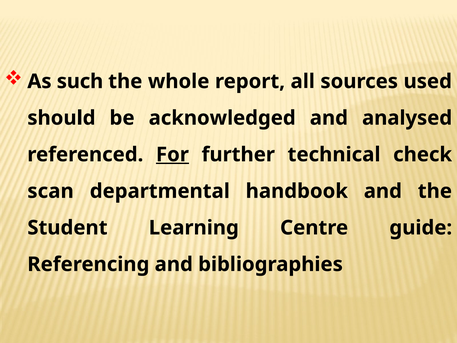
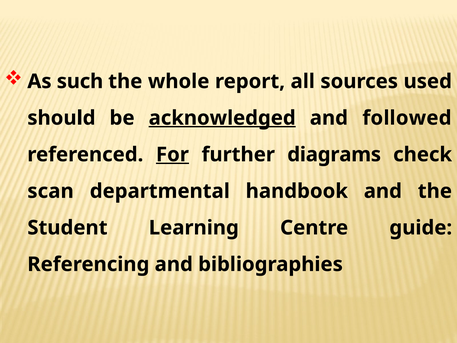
acknowledged underline: none -> present (222, 118)
analysed: analysed -> followed (407, 118)
technical: technical -> diagrams (334, 154)
